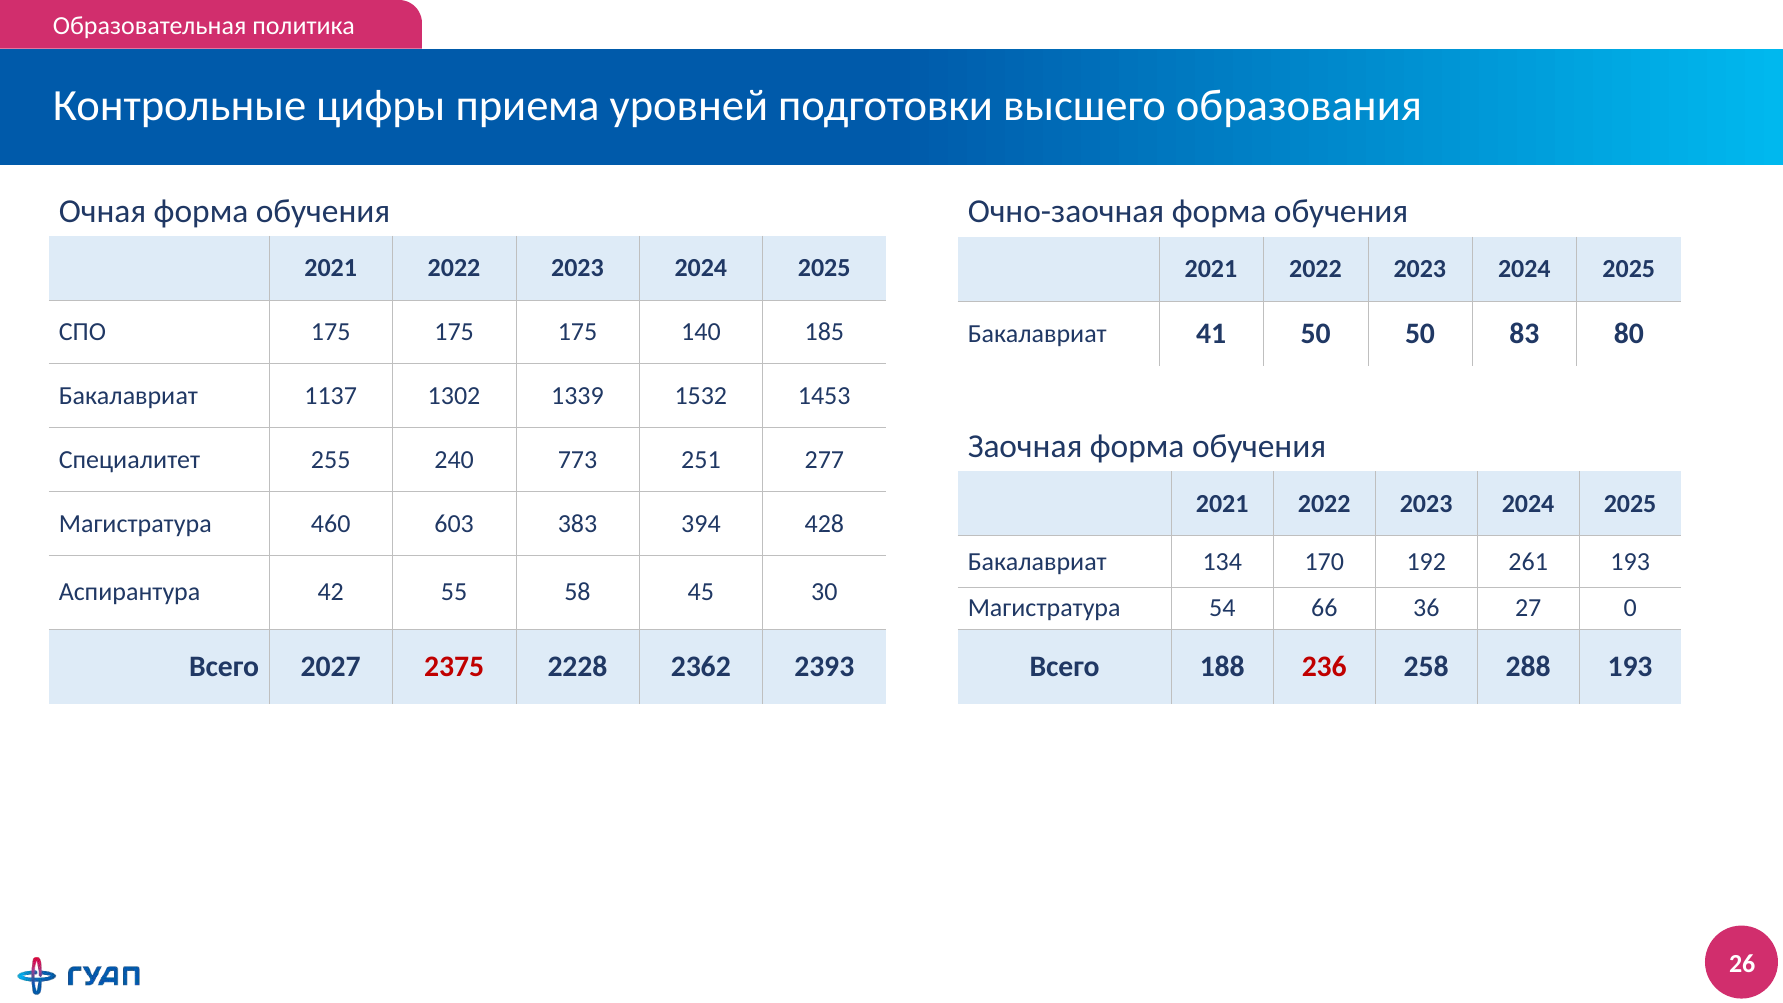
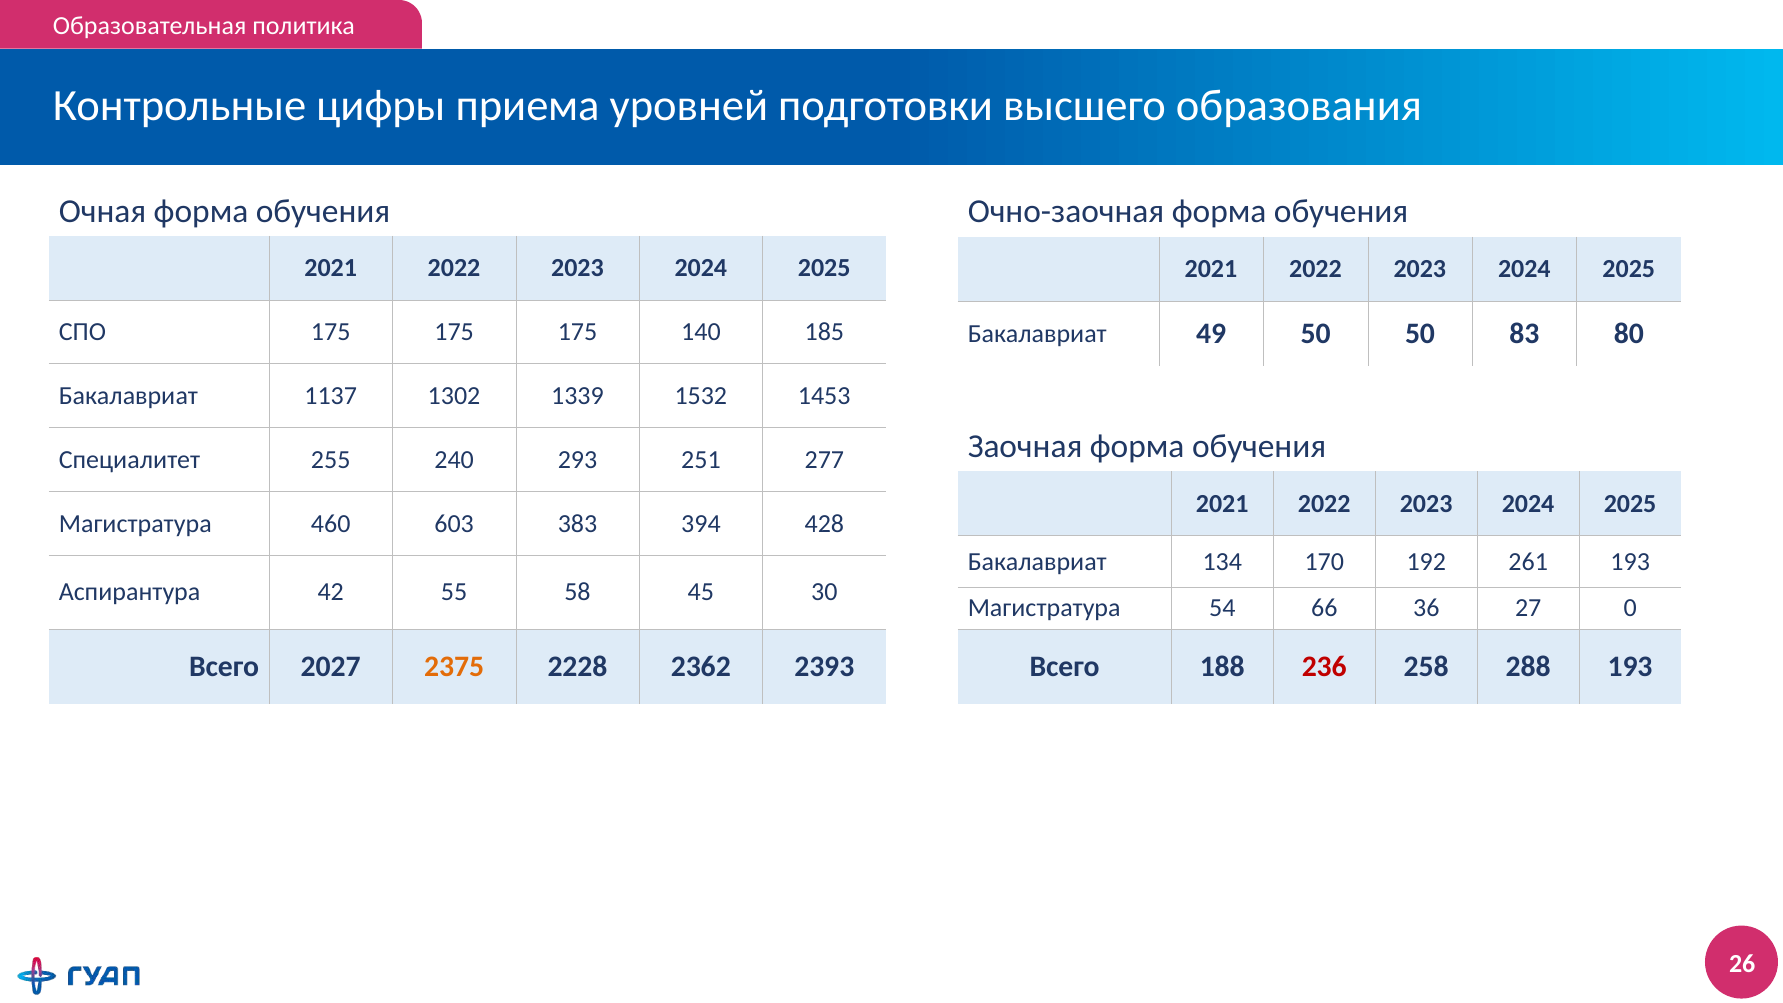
41: 41 -> 49 (1211, 334)
773: 773 -> 293 (578, 460)
2375 colour: red -> orange (454, 667)
